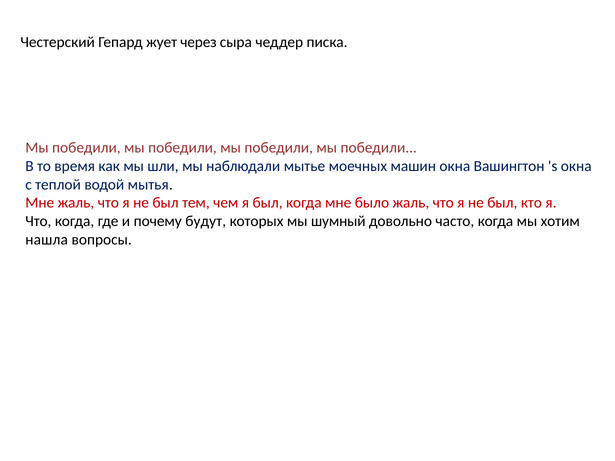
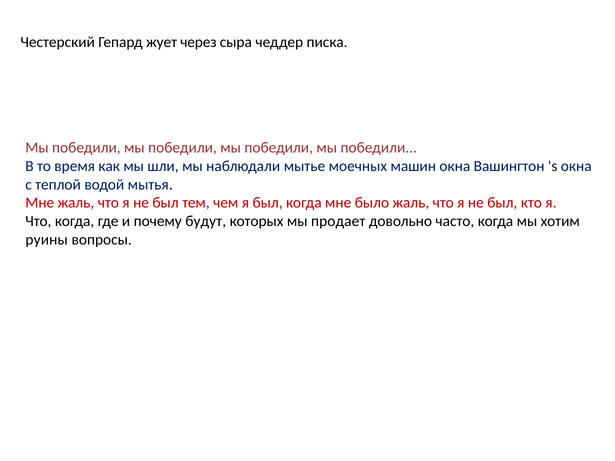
шумный: шумный -> продает (338, 221)
нашла: нашла -> руины (47, 240)
